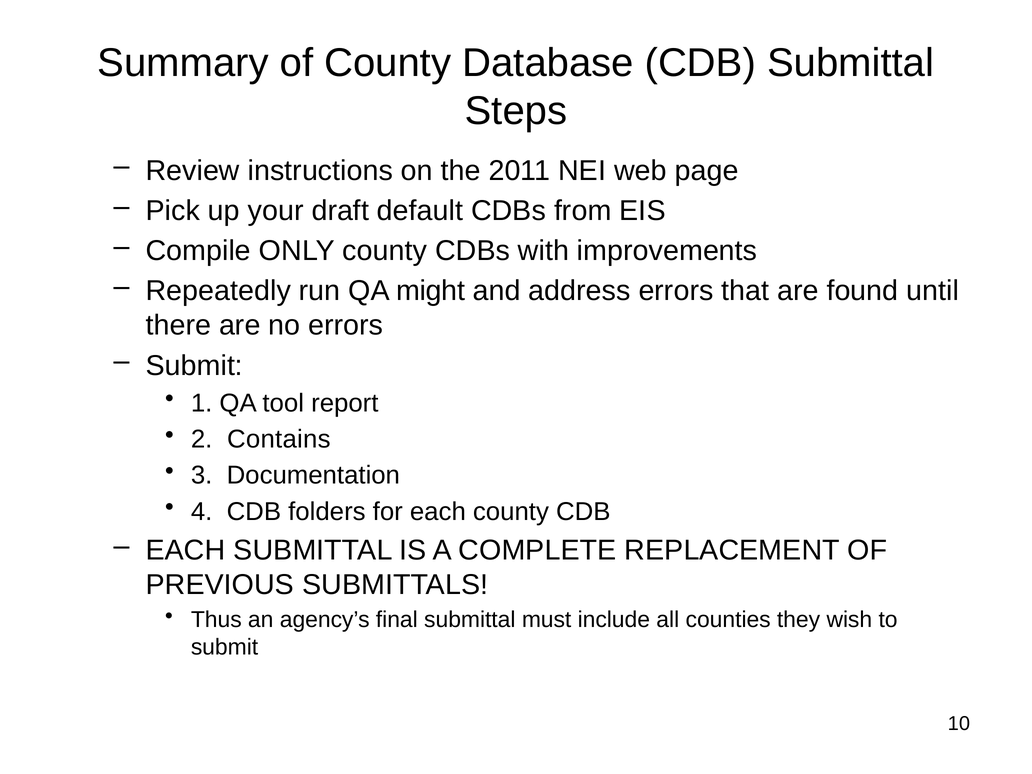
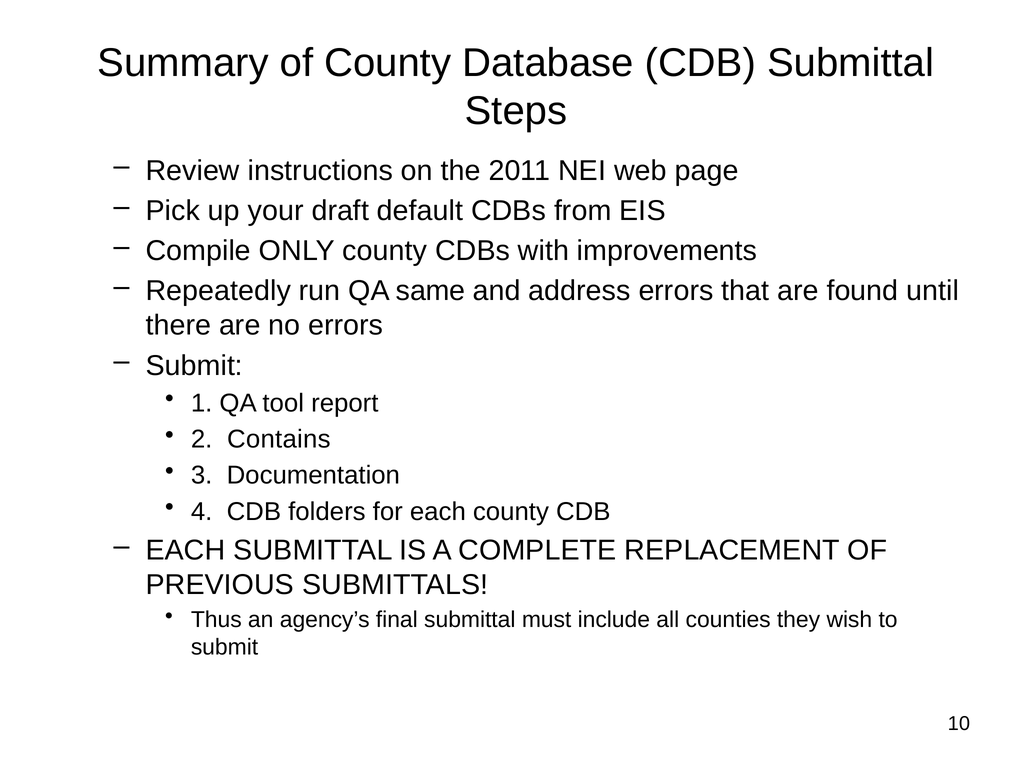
might: might -> same (431, 291)
